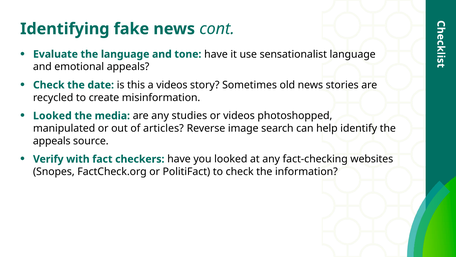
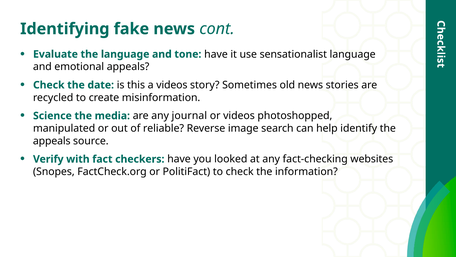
Looked: Looked -> Science (52, 116)
studies: studies -> journal (189, 116)
articles: articles -> reliable (164, 128)
